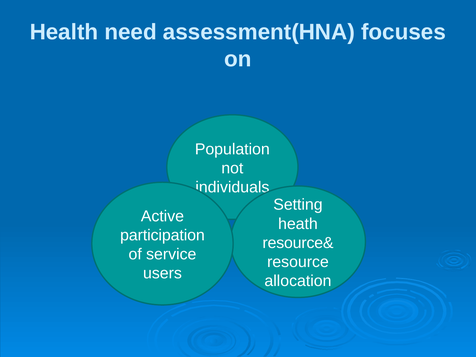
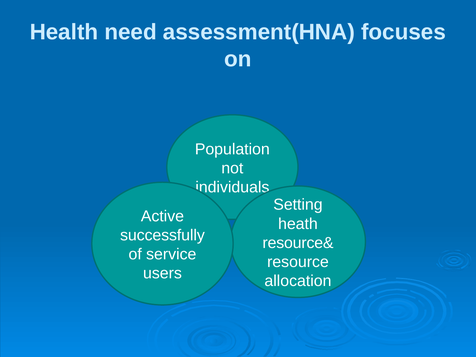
participation: participation -> successfully (162, 235)
